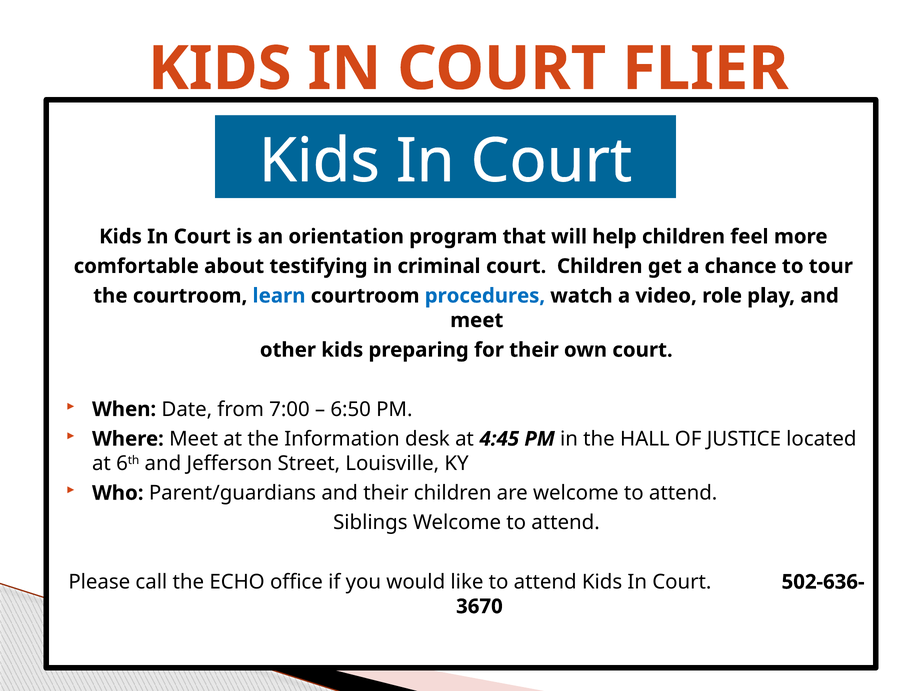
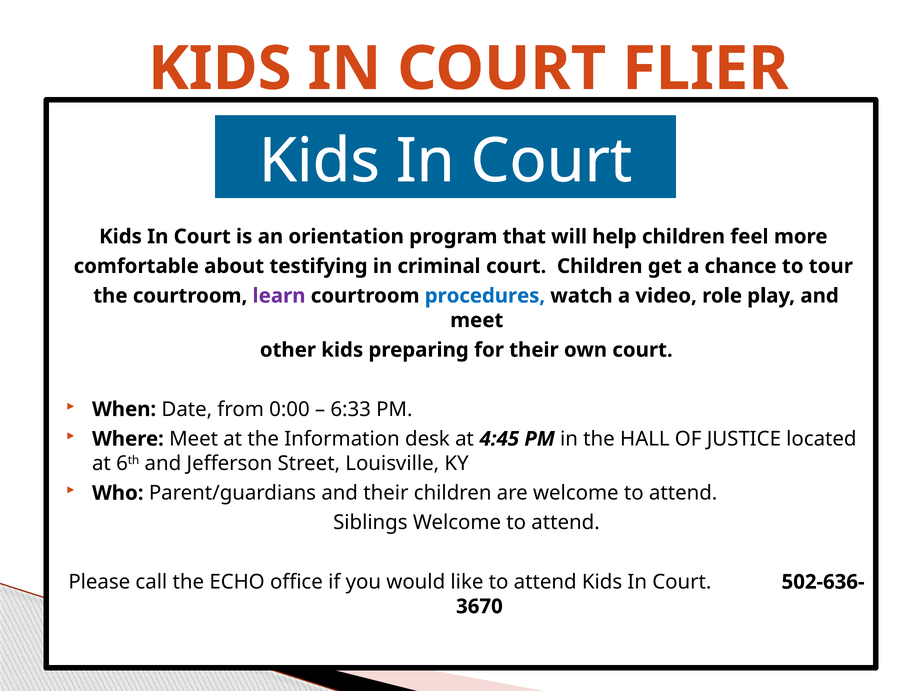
learn colour: blue -> purple (279, 296)
7:00: 7:00 -> 0:00 (289, 410)
6:50: 6:50 -> 6:33 (351, 410)
